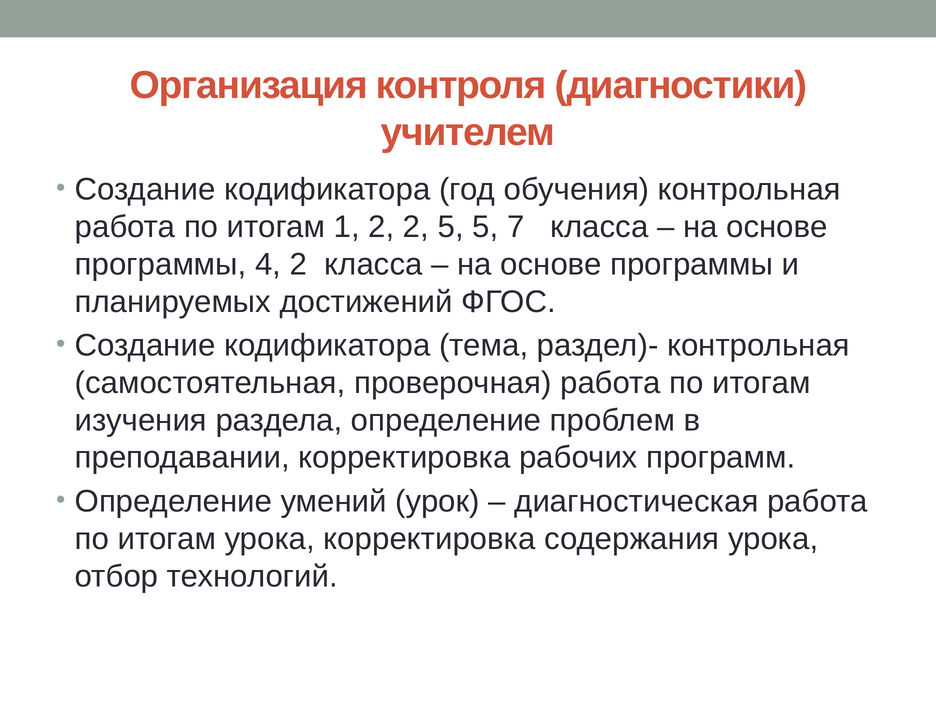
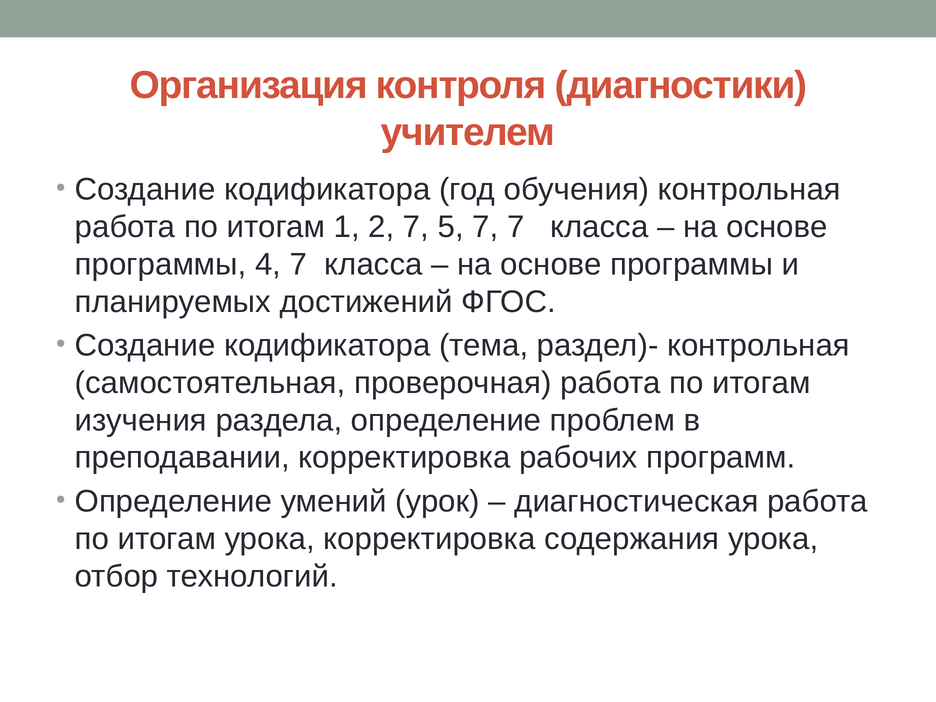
2 2: 2 -> 7 (416, 227)
5 5: 5 -> 7 (485, 227)
4 2: 2 -> 7 (298, 264)
